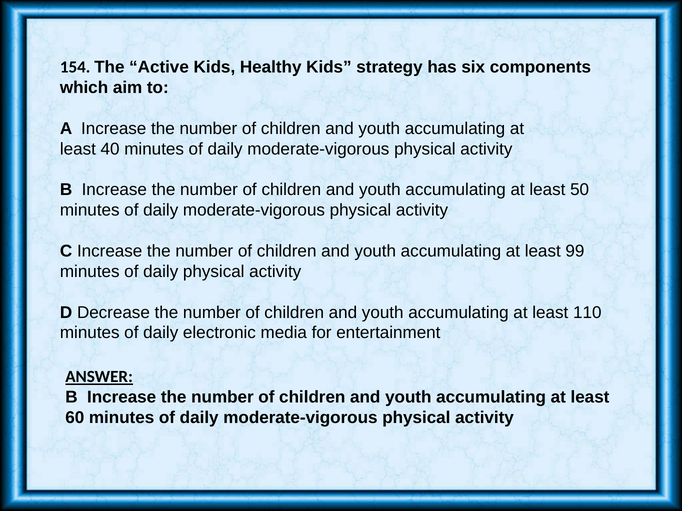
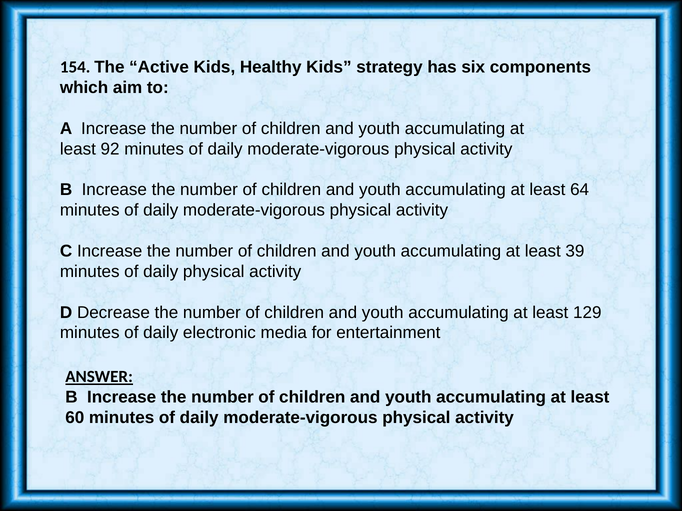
40: 40 -> 92 (110, 149)
50: 50 -> 64 (580, 190)
99: 99 -> 39 (575, 251)
110: 110 -> 129 (587, 313)
